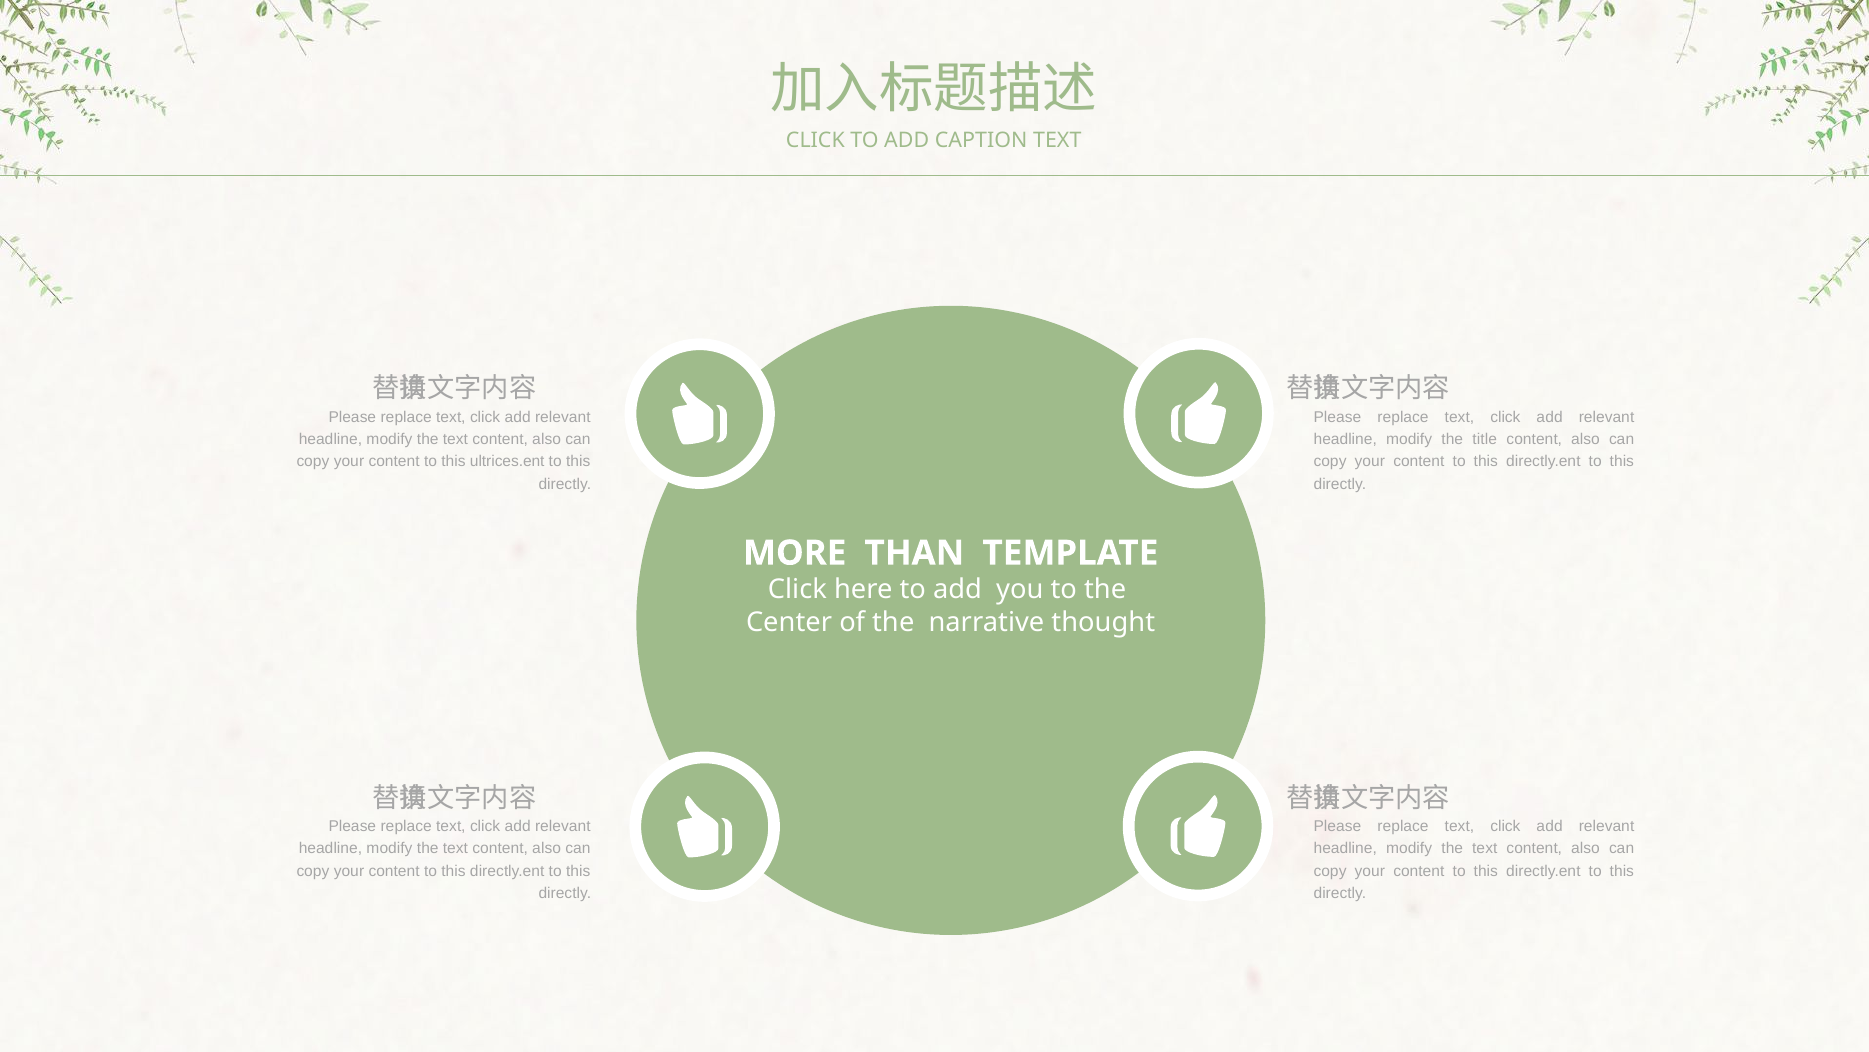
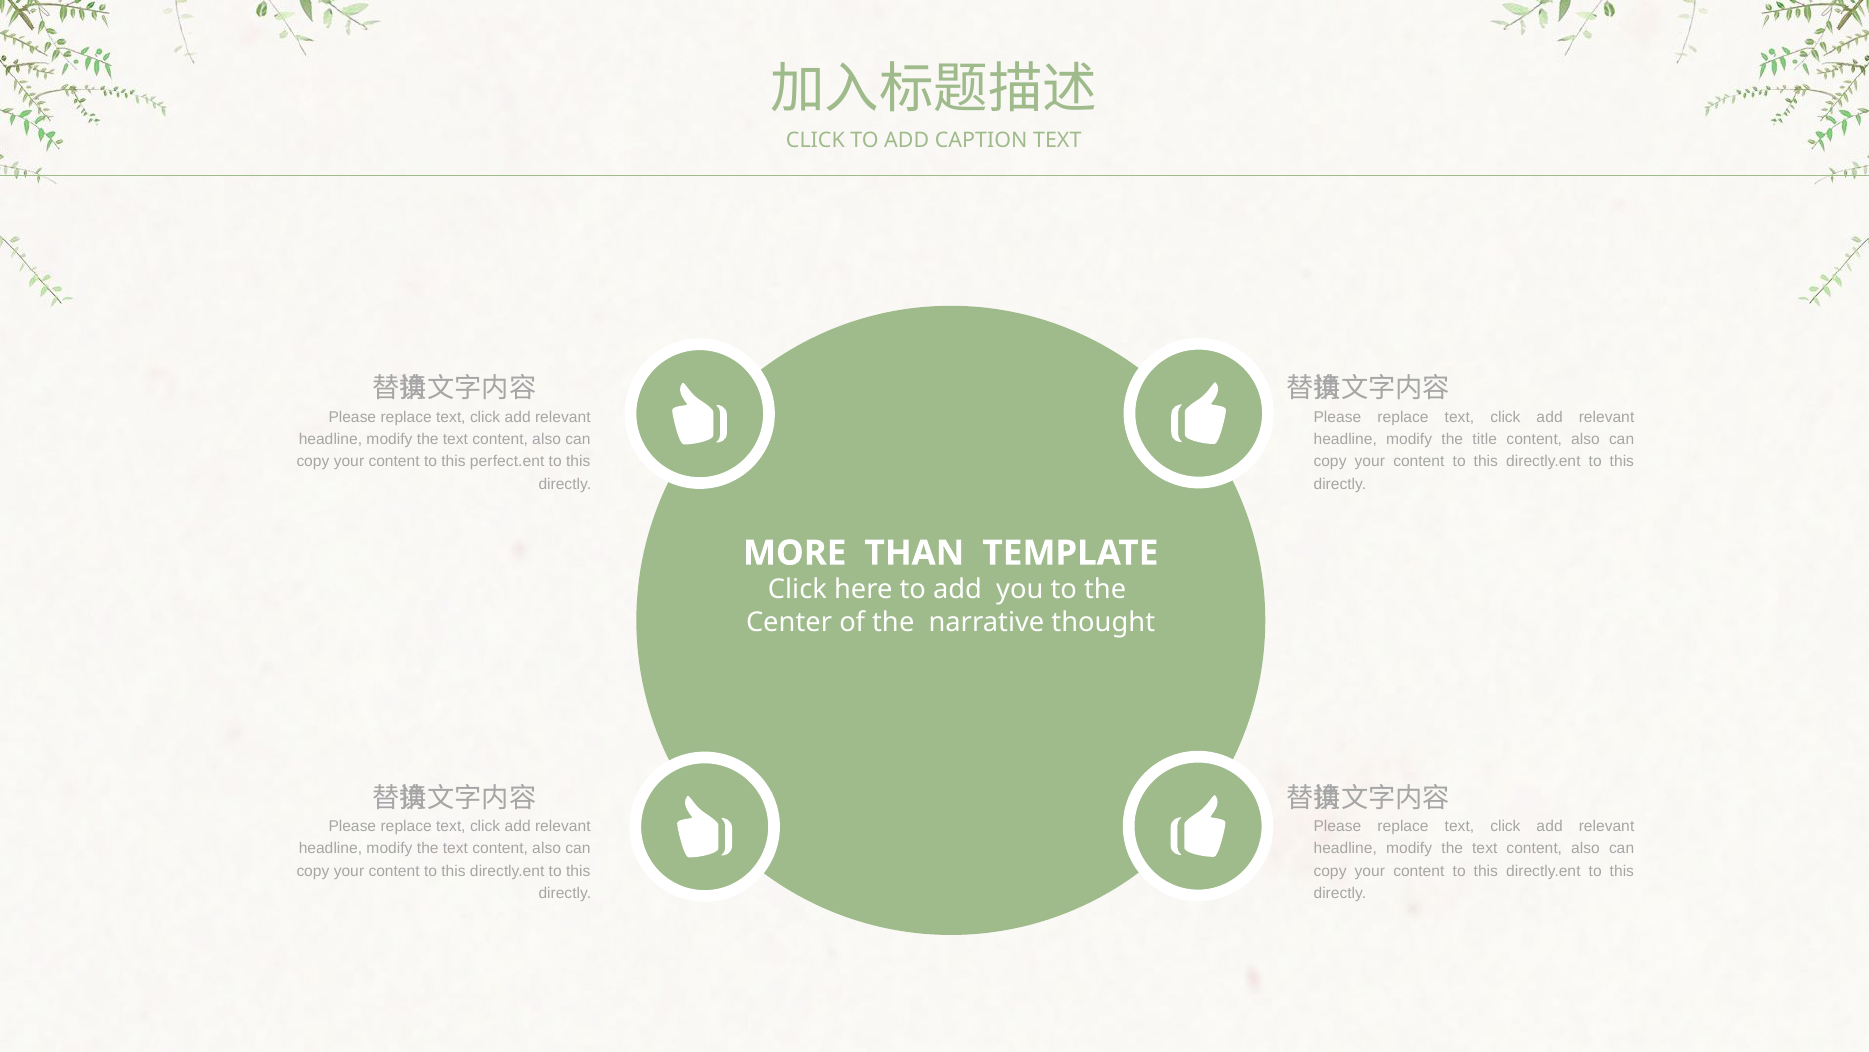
ultrices.ent: ultrices.ent -> perfect.ent (507, 462)
